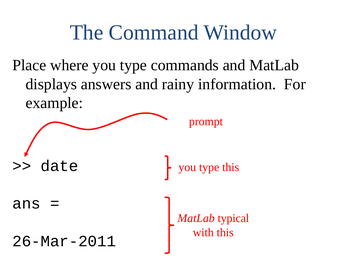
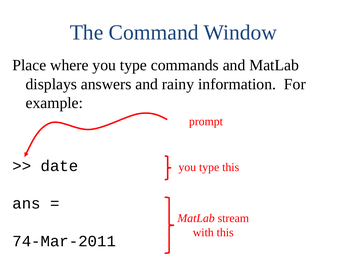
typical: typical -> stream (233, 218)
26-Mar-2011: 26-Mar-2011 -> 74-Mar-2011 (64, 241)
